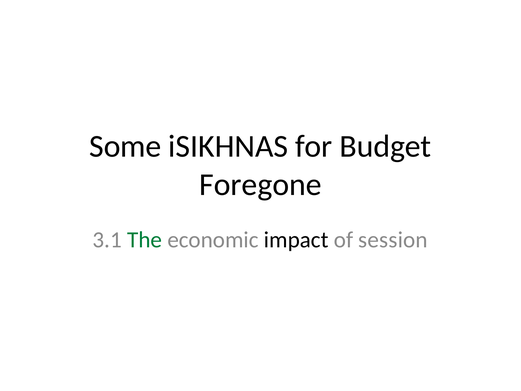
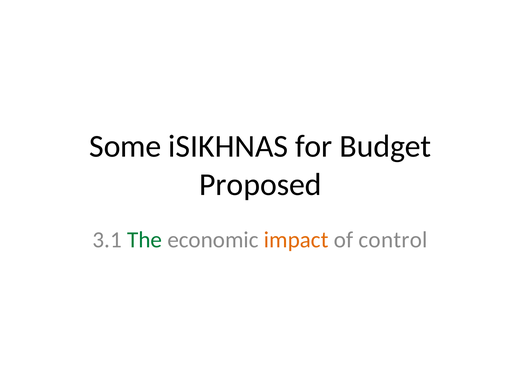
Foregone: Foregone -> Proposed (260, 185)
impact colour: black -> orange (296, 240)
session: session -> control (393, 240)
